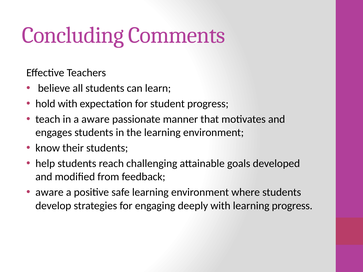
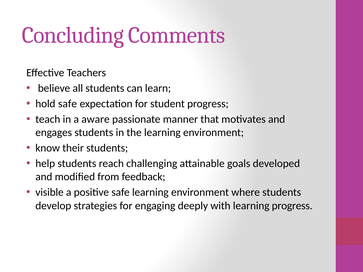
hold with: with -> safe (68, 104)
aware: aware -> visible (50, 193)
